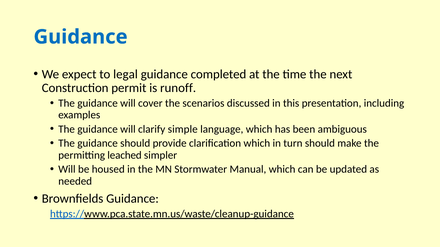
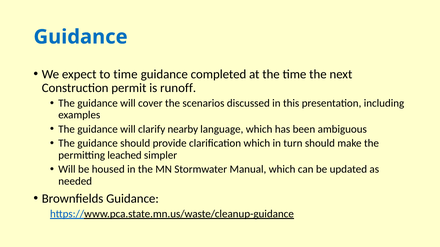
to legal: legal -> time (125, 74)
simple: simple -> nearby (183, 129)
